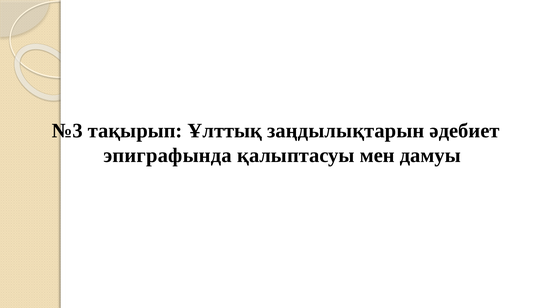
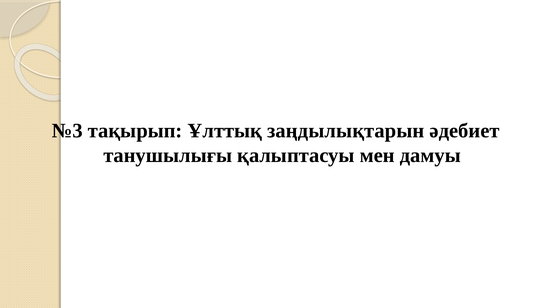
эпиграфында: эпиграфында -> танушылығы (168, 156)
